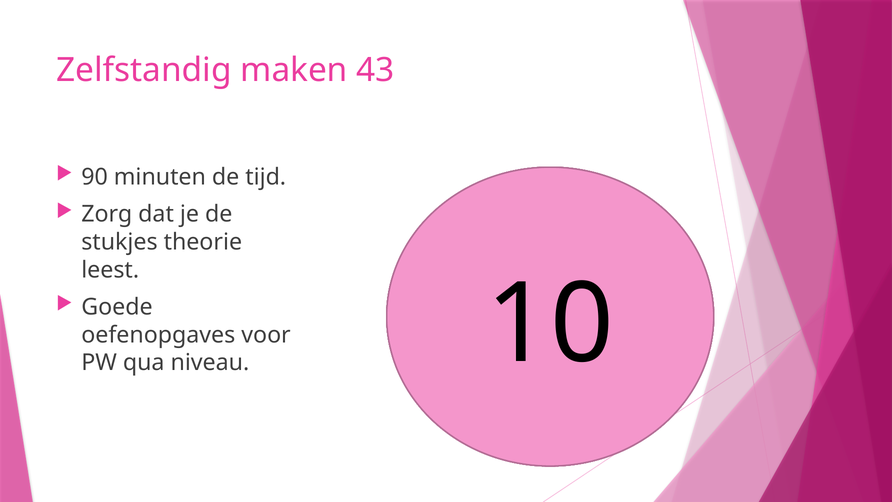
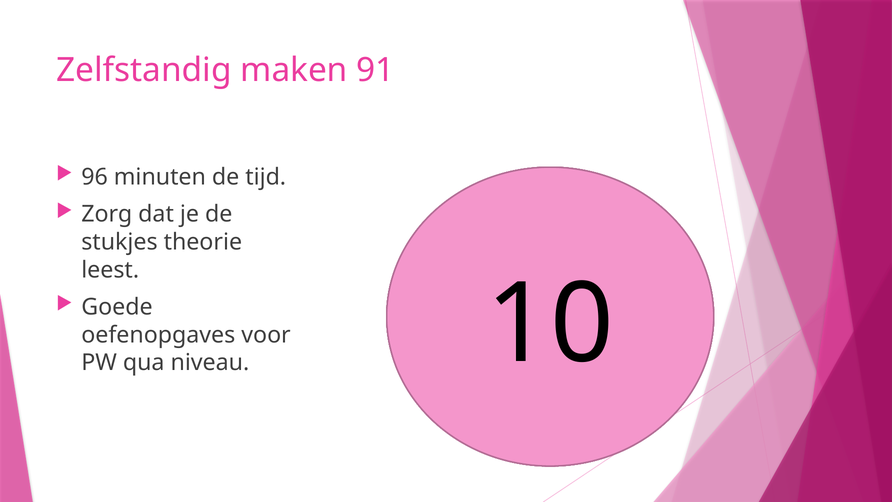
43: 43 -> 91 (375, 70)
90: 90 -> 96 (95, 177)
